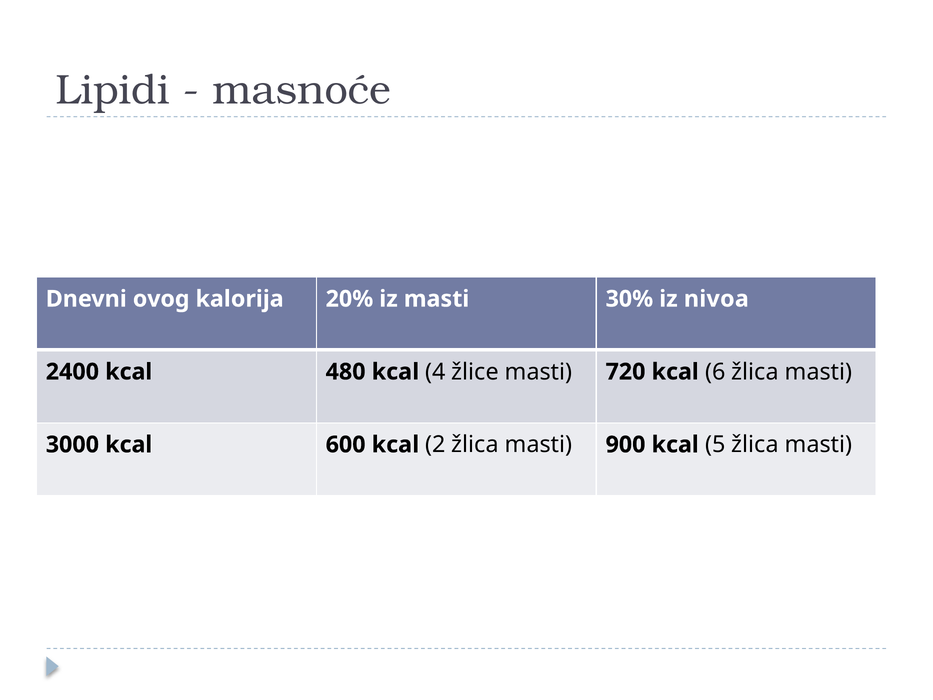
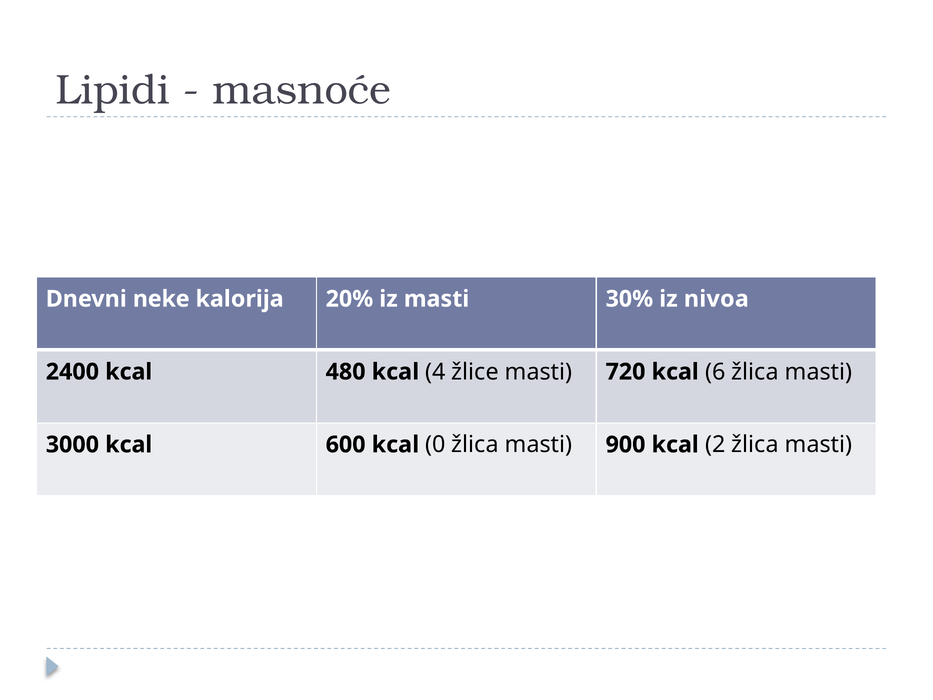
ovog: ovog -> neke (161, 299)
2: 2 -> 0 (435, 445)
5: 5 -> 2 (715, 445)
